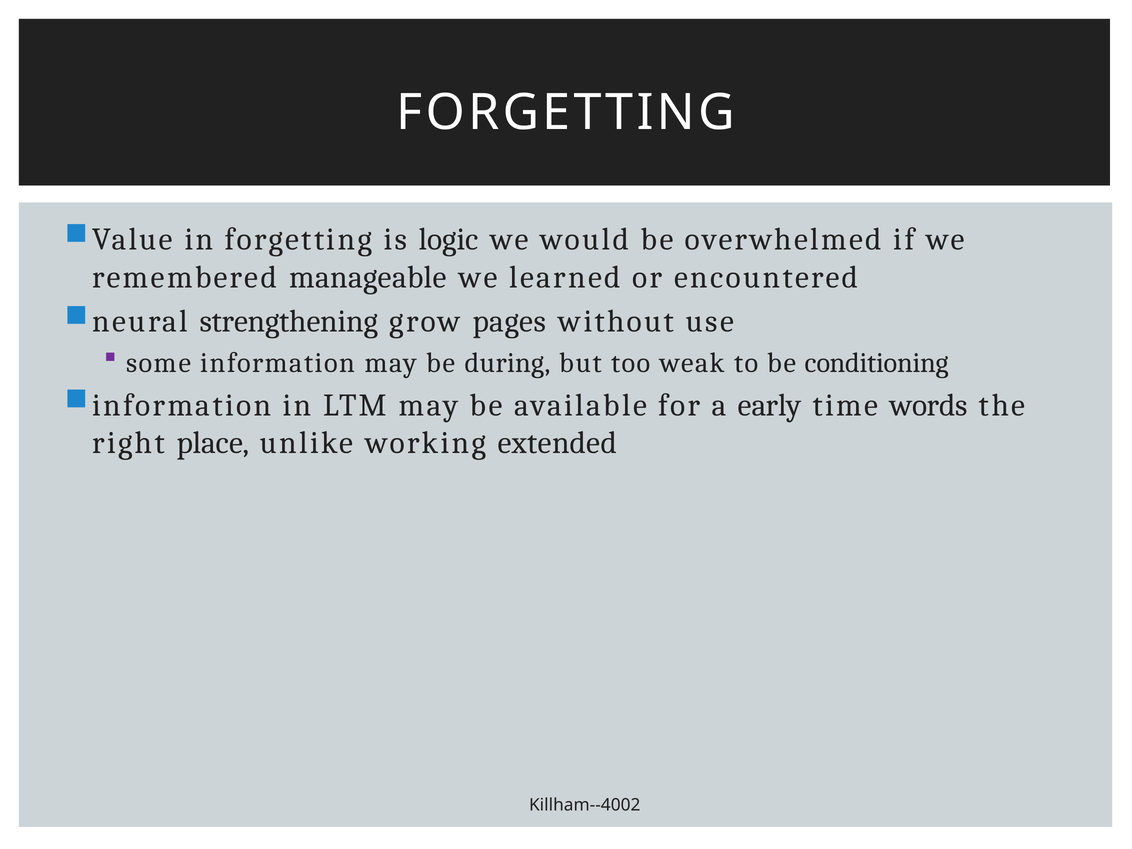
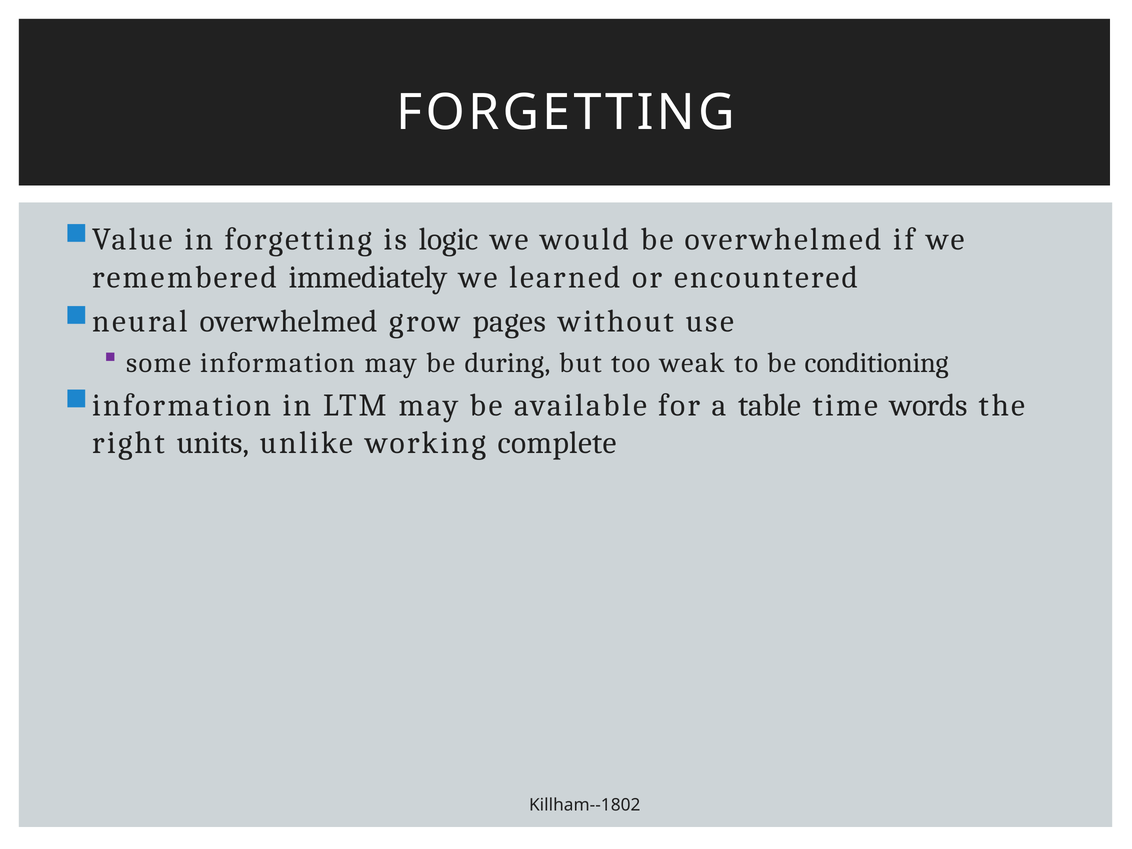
manageable: manageable -> immediately (368, 277)
strengthening: strengthening -> overwhelmed (289, 321)
early: early -> table (770, 405)
place: place -> units (213, 443)
extended: extended -> complete (557, 443)
Killham--4002: Killham--4002 -> Killham--1802 (585, 805)
